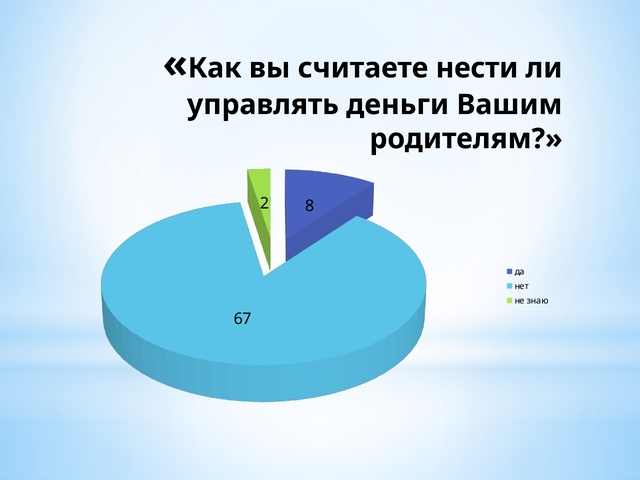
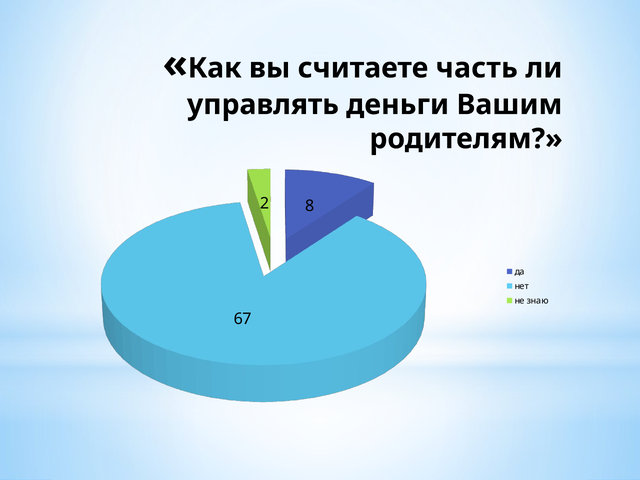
нести: нести -> часть (477, 68)
